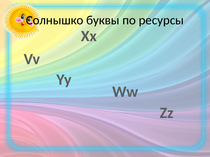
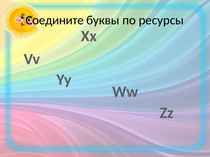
Солнышко: Солнышко -> Соедините (55, 20)
